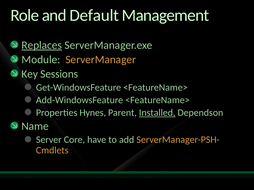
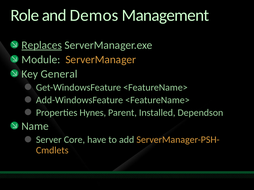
Default: Default -> Demos (94, 15)
Sessions: Sessions -> General (59, 74)
Installed underline: present -> none (157, 113)
